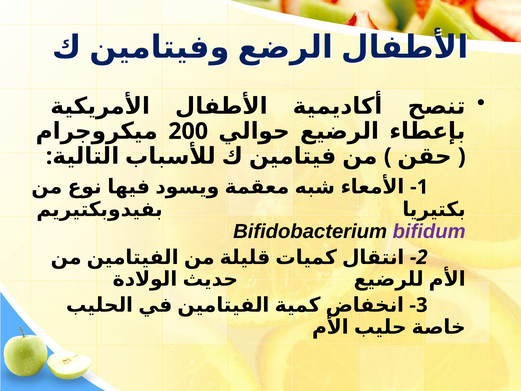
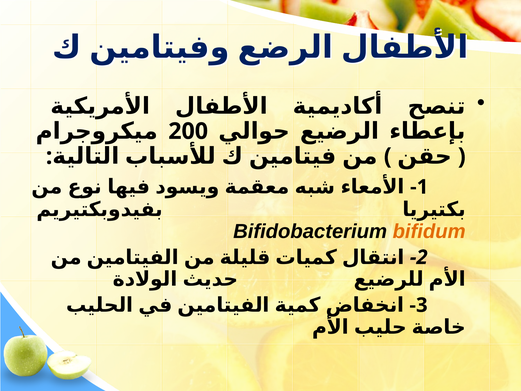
bifidum colour: purple -> orange (429, 231)
